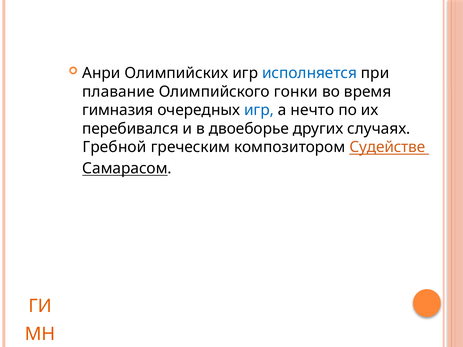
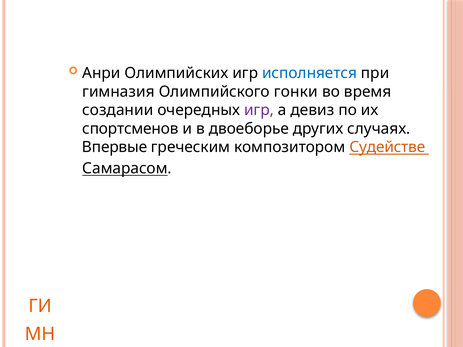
плавание: плавание -> гимназия (118, 92)
гимназия: гимназия -> создании (118, 110)
игр colour: blue -> purple (259, 110)
нечто: нечто -> девиз (312, 110)
перебивался: перебивался -> спортсменов (130, 129)
Гребной: Гребной -> Впервые (115, 147)
